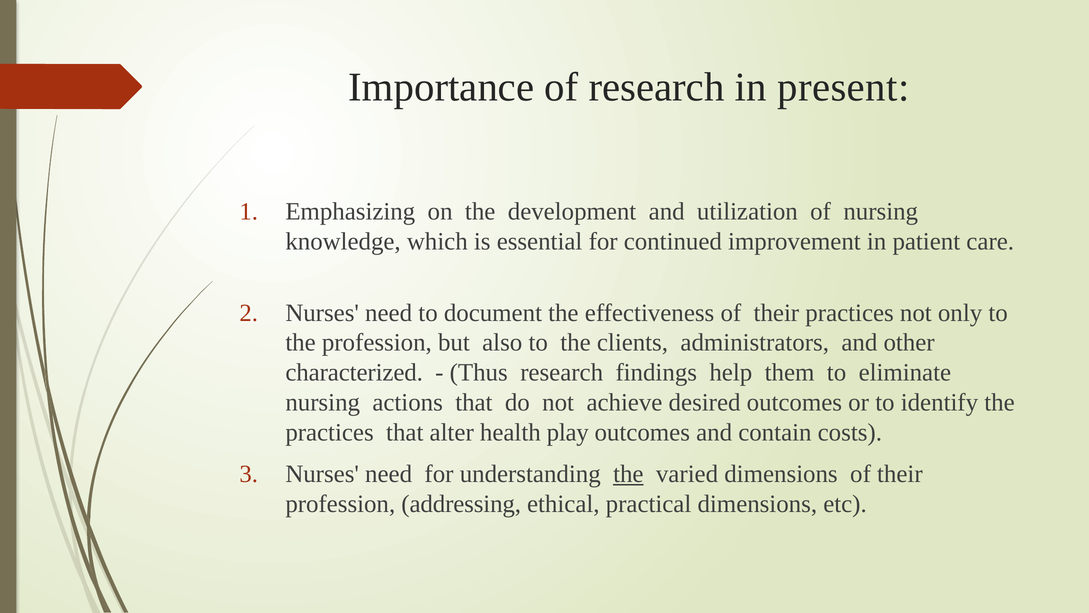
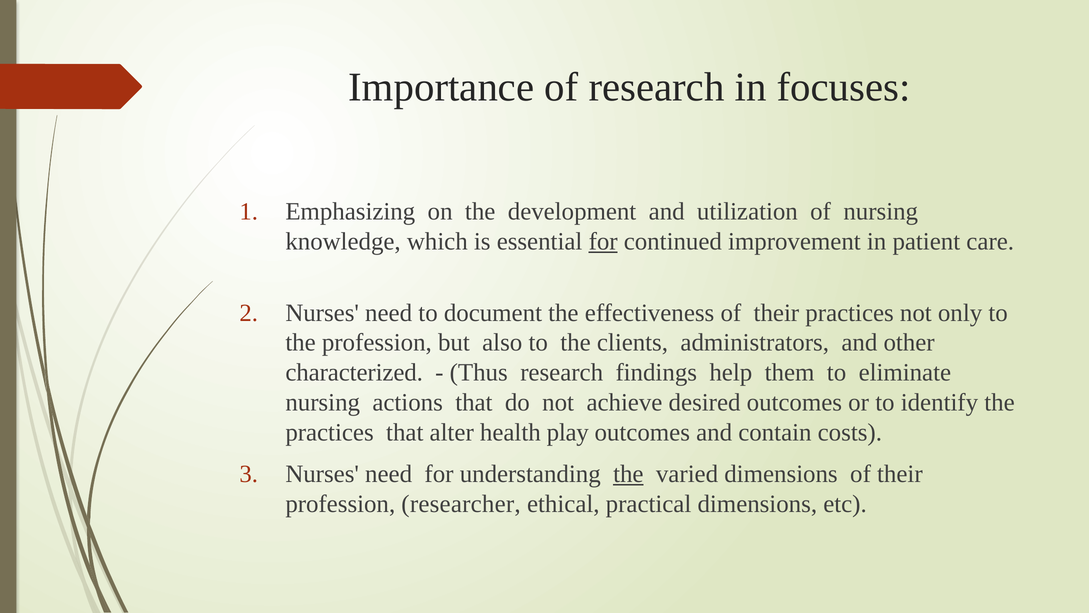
present: present -> focuses (844, 87)
for underline: none -> present (603, 241)
addressing: addressing -> researcher (461, 504)
